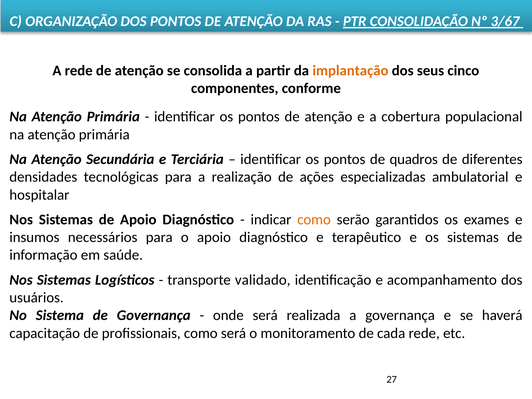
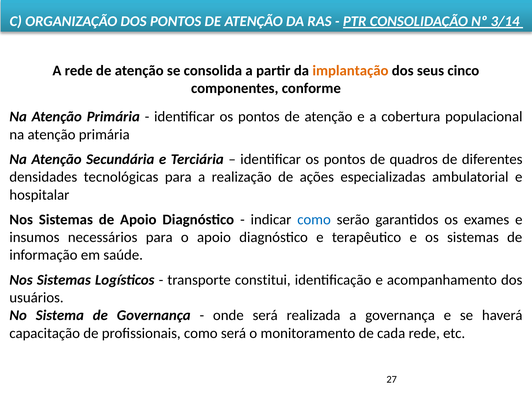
3/67: 3/67 -> 3/14 (505, 21)
como colour: orange -> blue (314, 220)
validado: validado -> constitui (263, 280)
